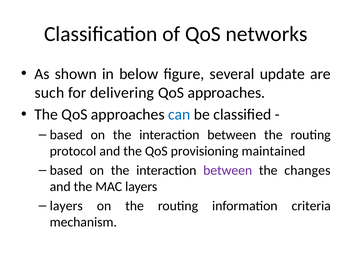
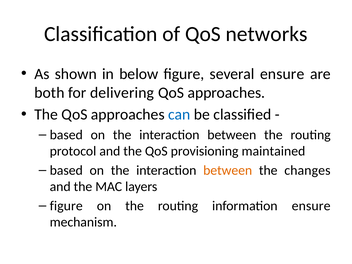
several update: update -> ensure (282, 74)
such: such -> both (49, 93)
between colour: purple -> orange (228, 170)
layers: layers -> figure (66, 206)
information criteria: criteria -> ensure (311, 206)
